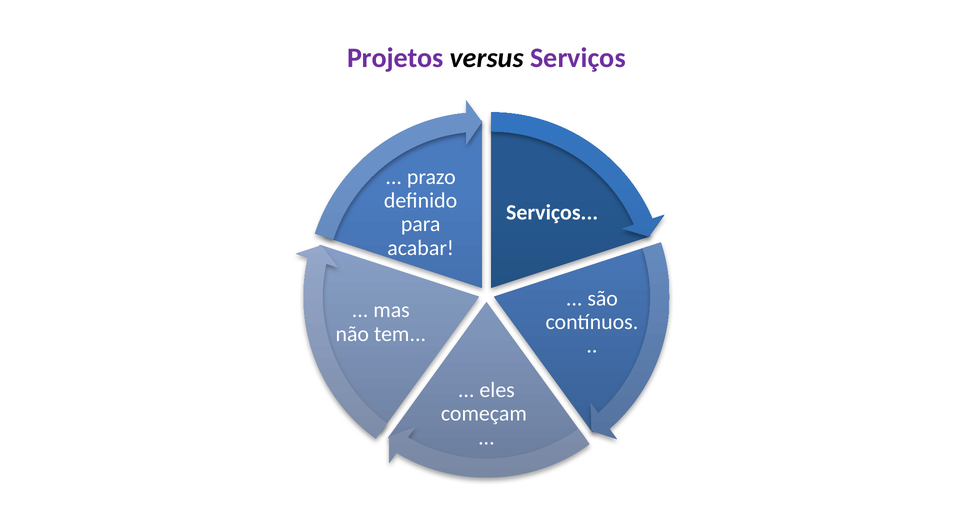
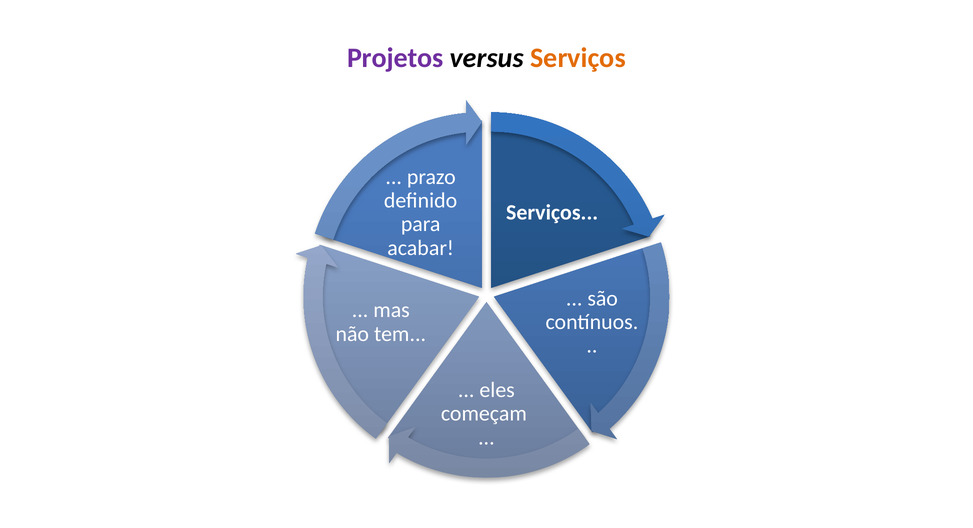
Serviços colour: purple -> orange (578, 58)
